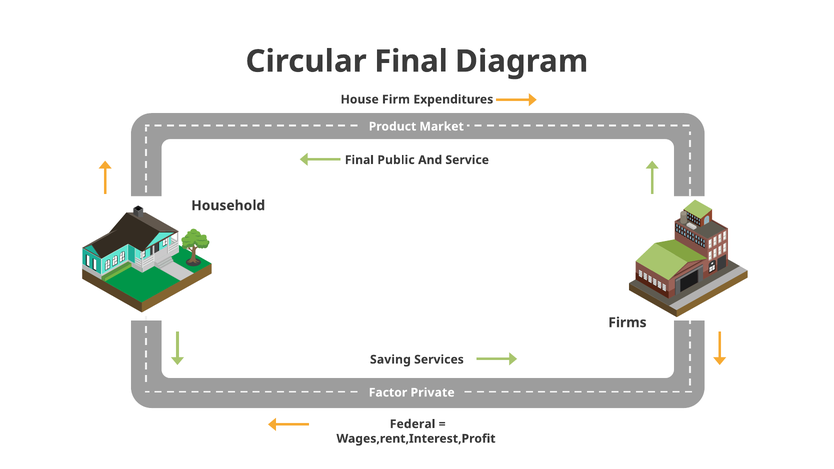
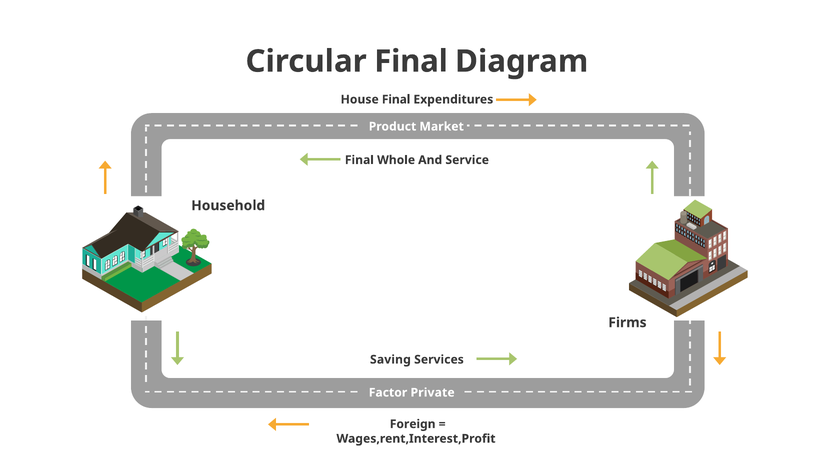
House Firm: Firm -> Final (396, 99)
Public: Public -> Whole (396, 160)
Federal: Federal -> Foreign (413, 424)
